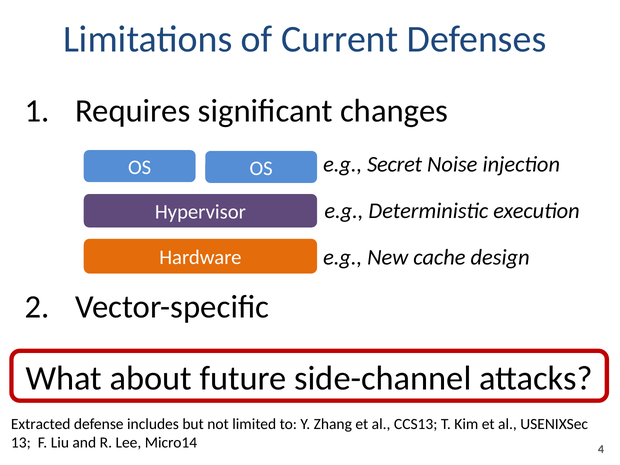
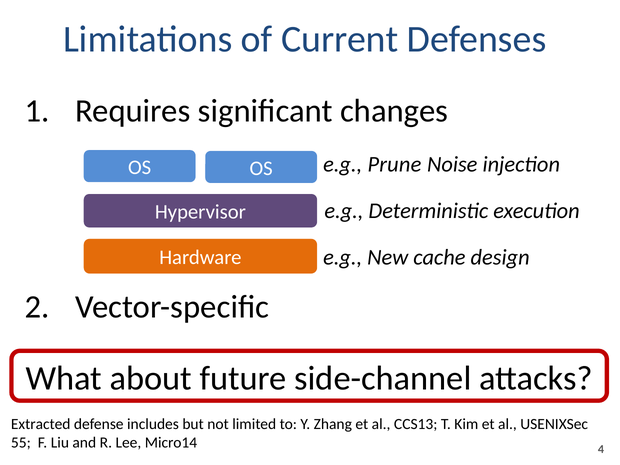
Secret: Secret -> Prune (394, 164)
13: 13 -> 55 (21, 443)
